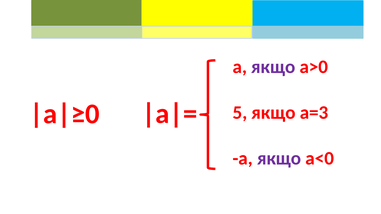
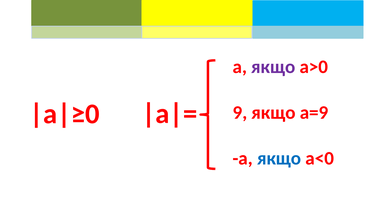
5: 5 -> 9 (240, 113)
а=3: а=3 -> а=9 (314, 113)
якщо colour: purple -> blue (279, 159)
